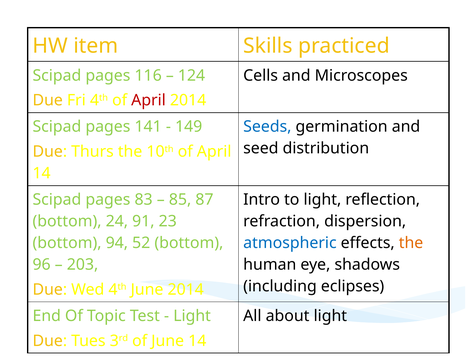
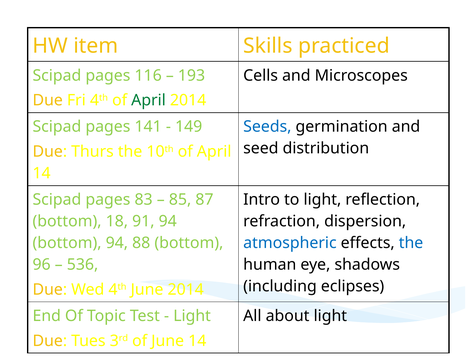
124: 124 -> 193 (192, 75)
April colour: red -> green (149, 100)
24: 24 -> 18 (117, 221)
91 23: 23 -> 94 (168, 221)
52: 52 -> 88 (141, 243)
the colour: orange -> blue (411, 243)
203: 203 -> 536 (83, 265)
